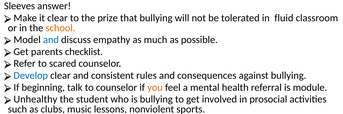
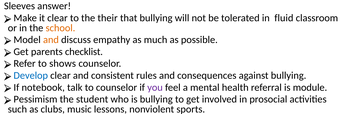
prize: prize -> their (108, 18)
and colour: blue -> orange (51, 40)
scared: scared -> shows (63, 64)
beginning: beginning -> notebook (43, 88)
you colour: orange -> purple (155, 88)
Unhealthy: Unhealthy -> Pessimism (35, 100)
